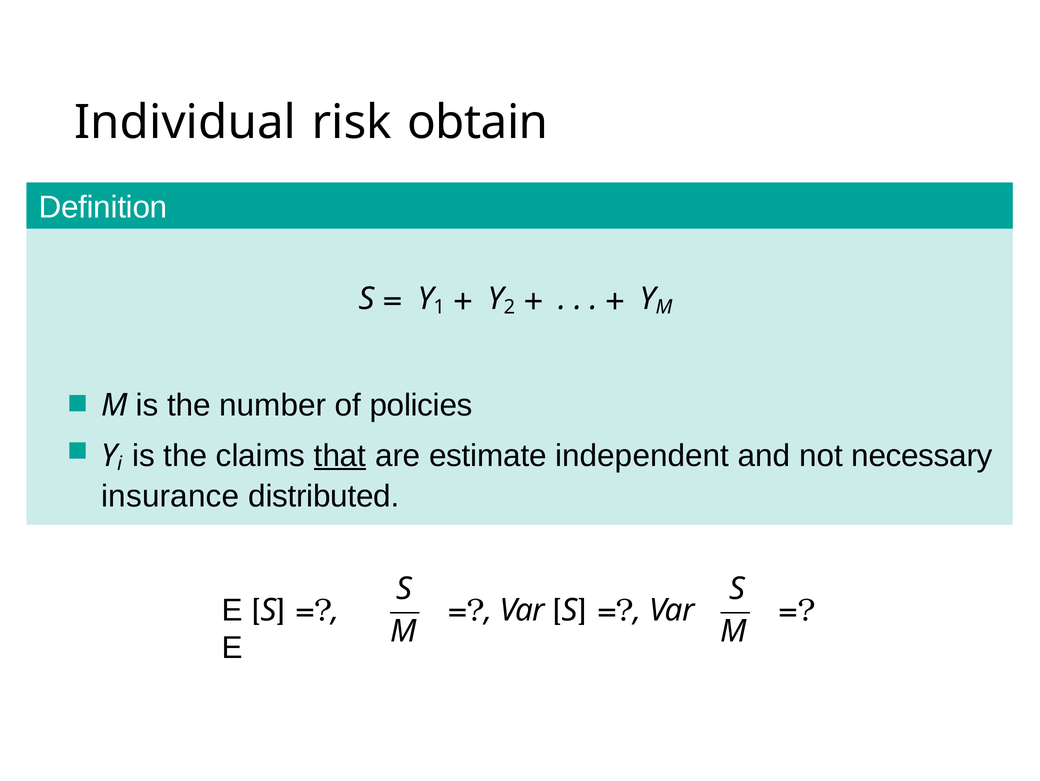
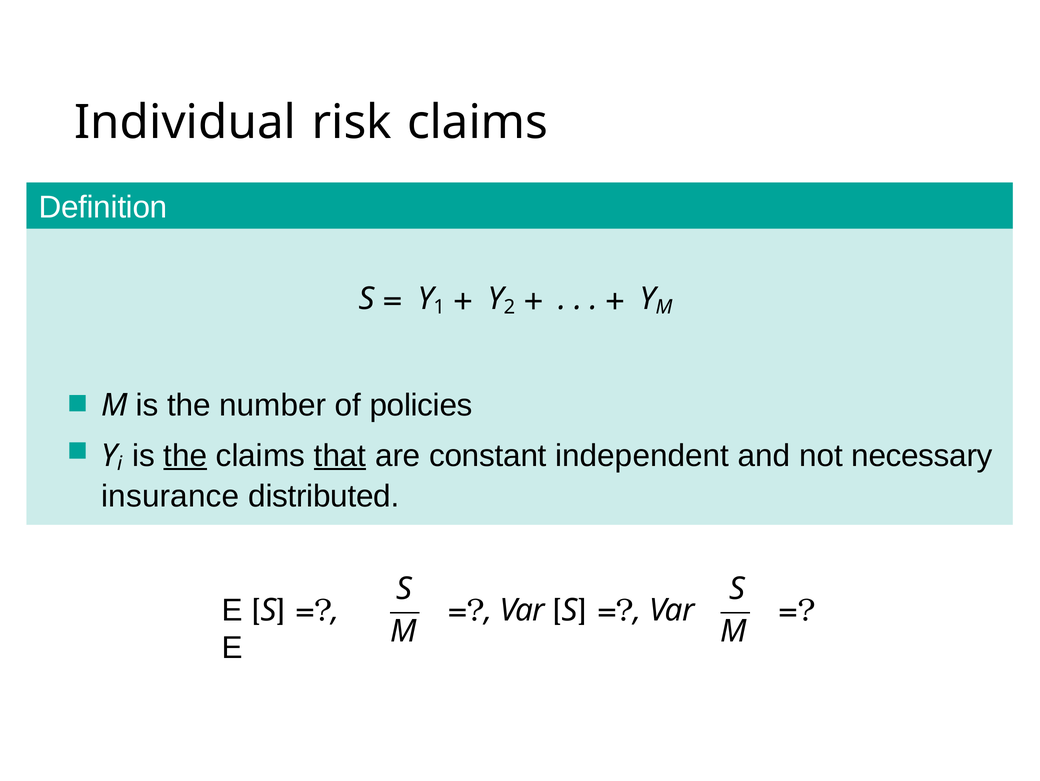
risk obtain: obtain -> claims (478, 122)
the underline: none -> present (185, 455)
estimate: estimate -> constant (488, 455)
